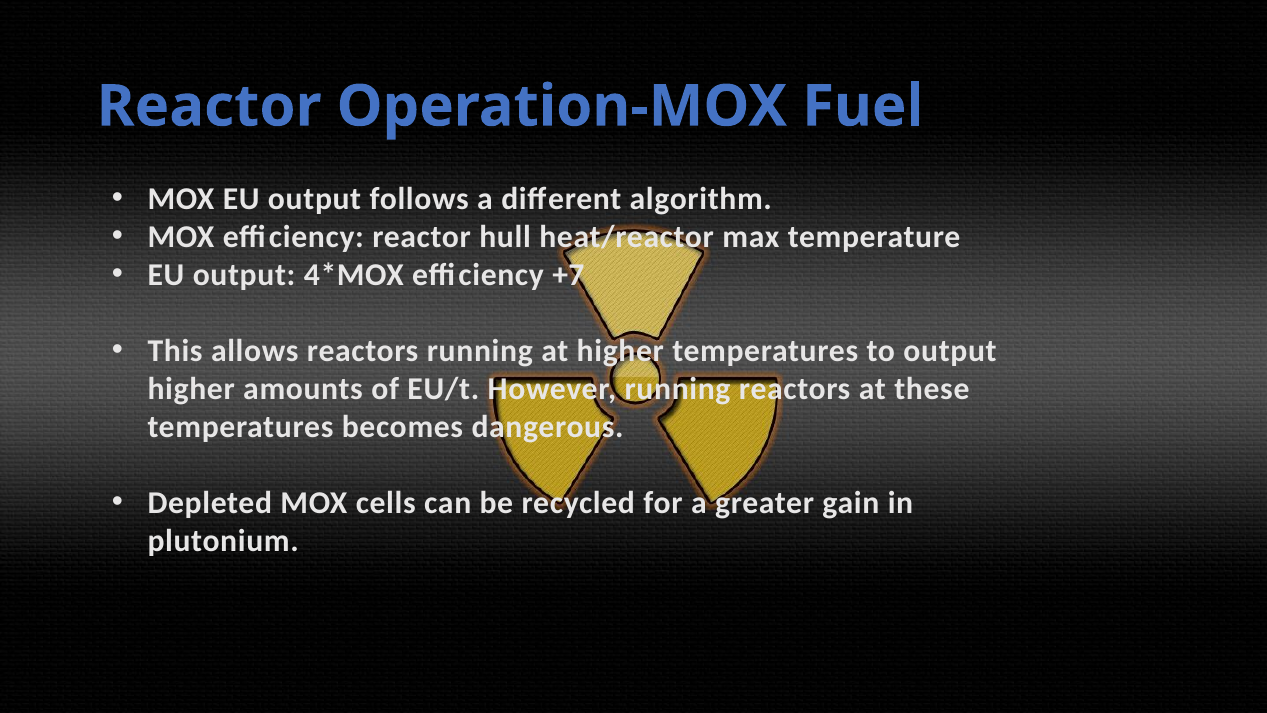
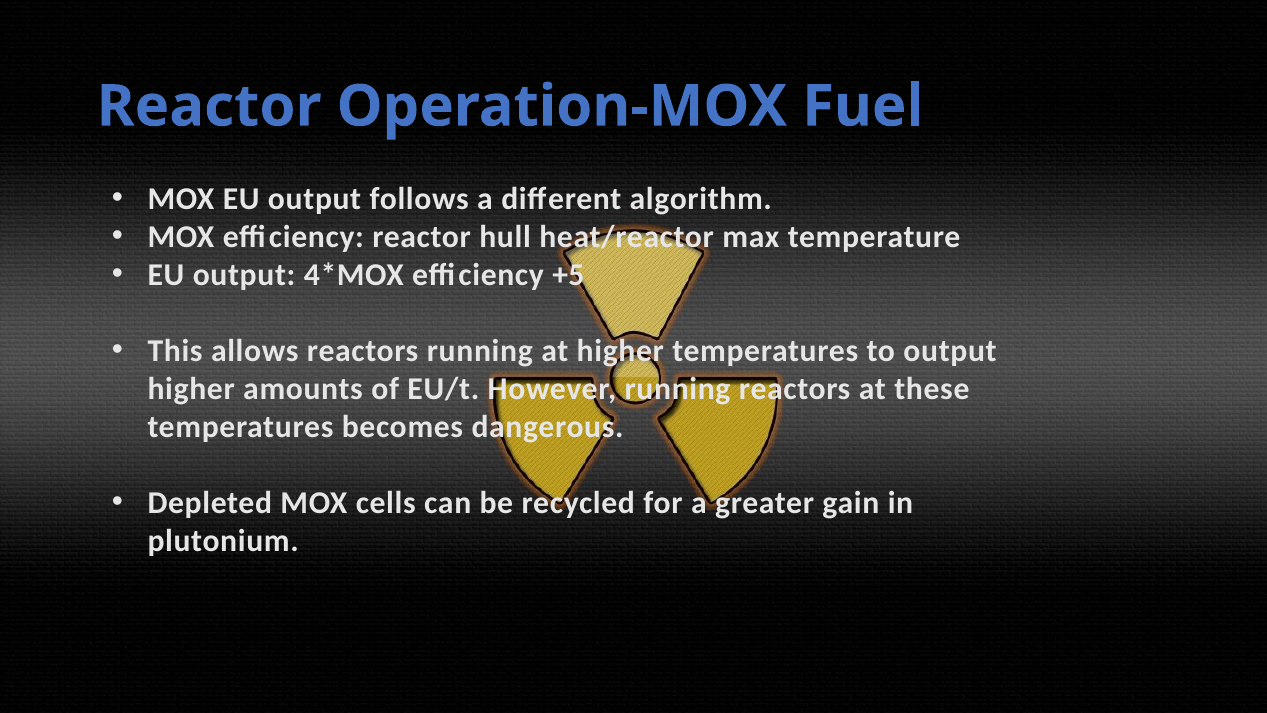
+7: +7 -> +5 (568, 275)
